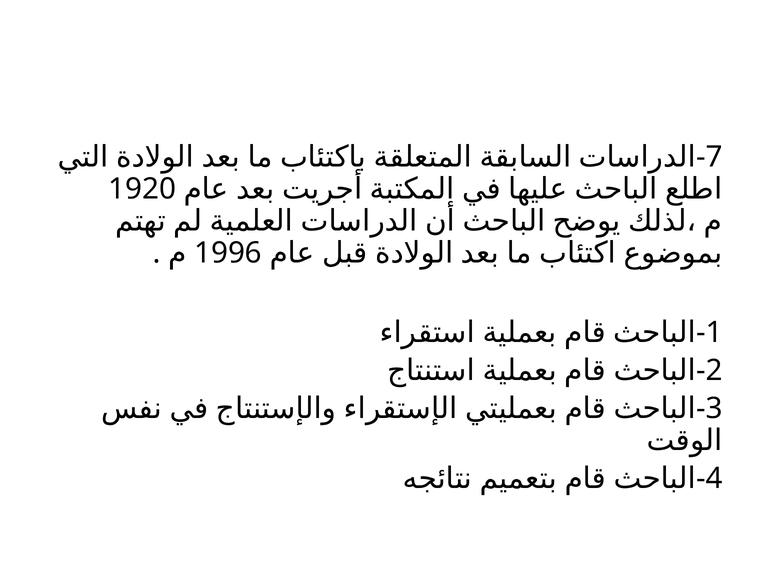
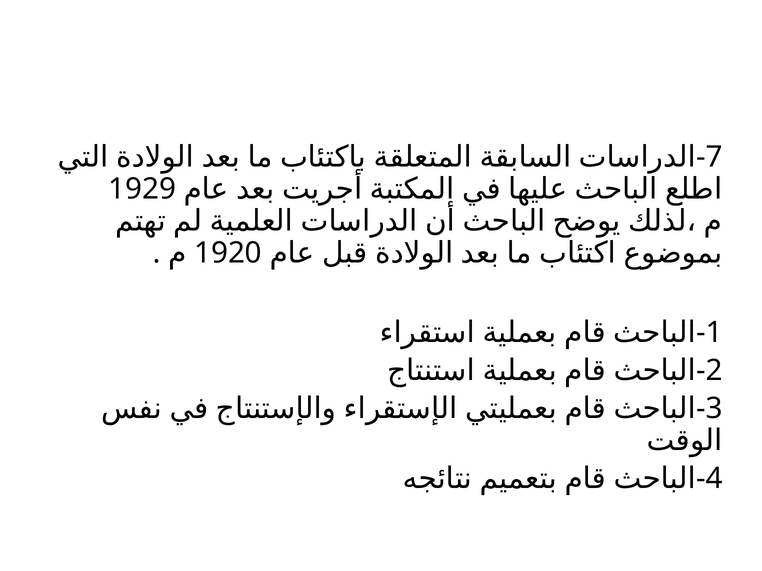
1920: 1920 -> 1929 (142, 189)
1996: 1996 -> 1920 (228, 253)
